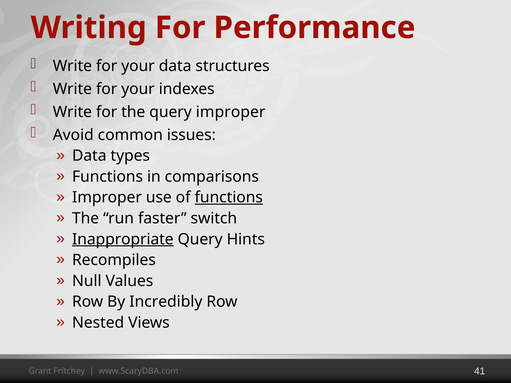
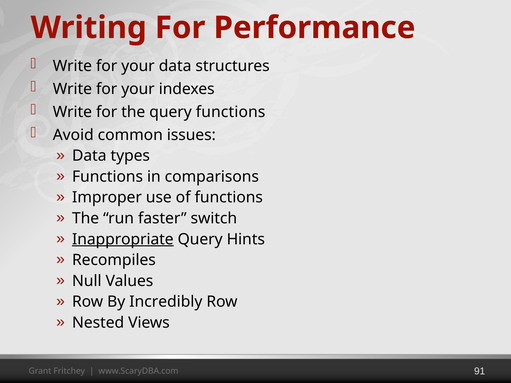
query improper: improper -> functions (231, 112)
functions underline: present -> none (229, 198)
41: 41 -> 91 (480, 371)
